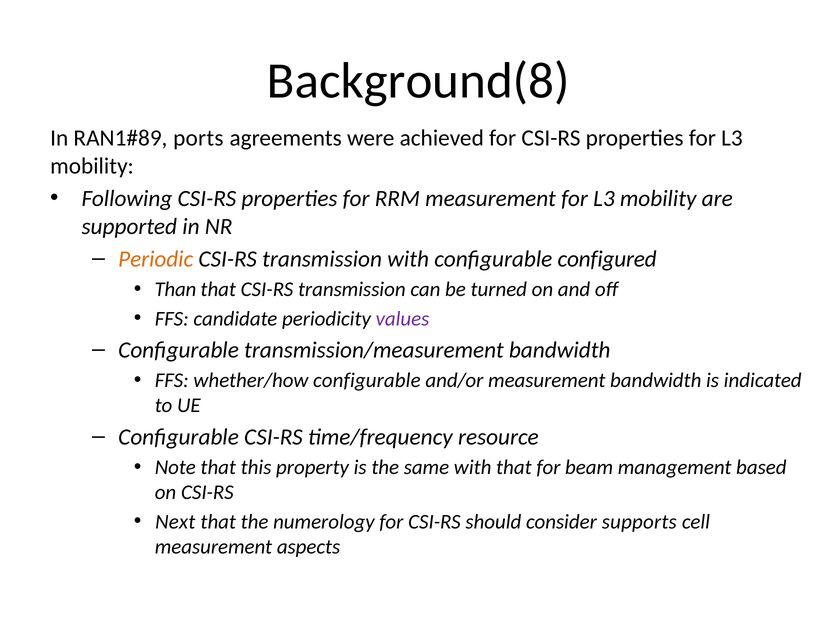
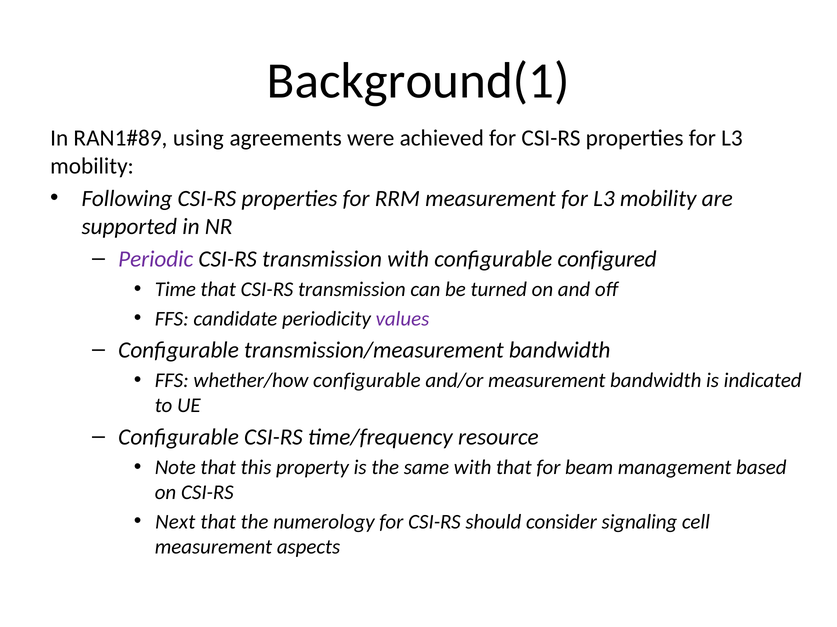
Background(8: Background(8 -> Background(1 (418, 81)
ports: ports -> using (198, 138)
Periodic colour: orange -> purple (156, 259)
Than: Than -> Time (175, 290)
supports: supports -> signaling (639, 522)
